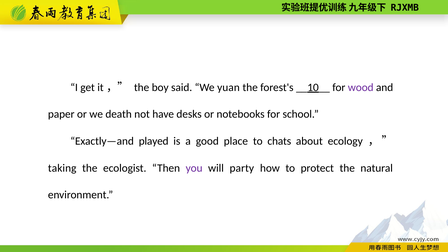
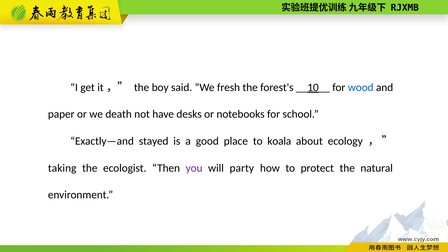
yuan: yuan -> fresh (229, 87)
wood colour: purple -> blue (361, 87)
played: played -> stayed (154, 141)
chats: chats -> koala (279, 141)
